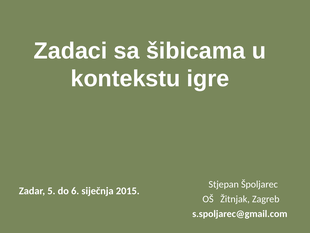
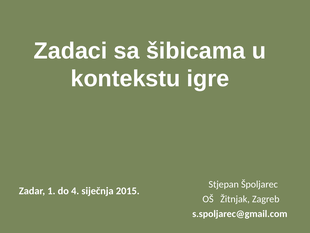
5: 5 -> 1 (51, 191)
6: 6 -> 4 (75, 191)
